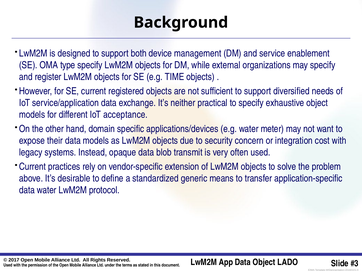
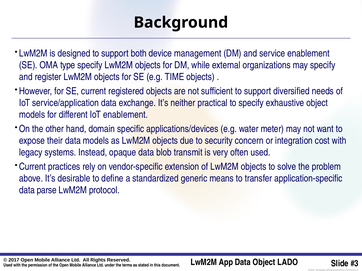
IoT acceptance: acceptance -> enablement (126, 115)
data water: water -> parse (47, 191)
